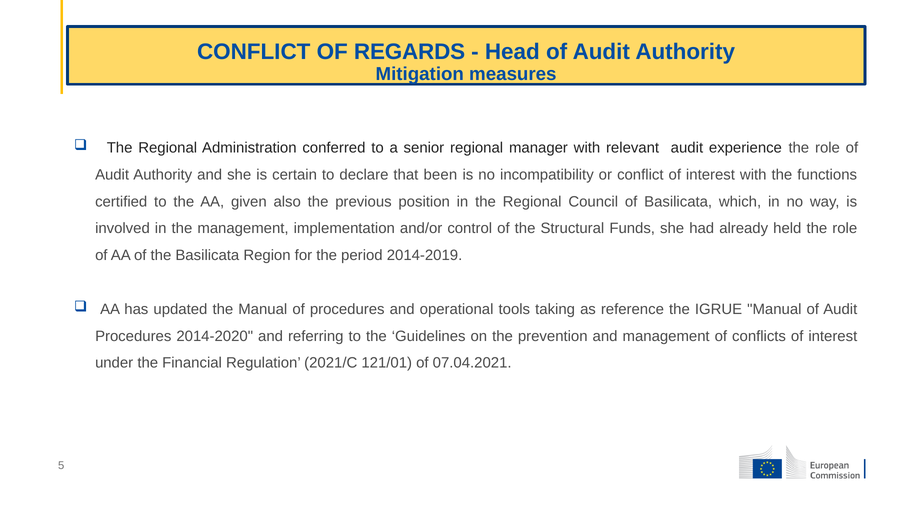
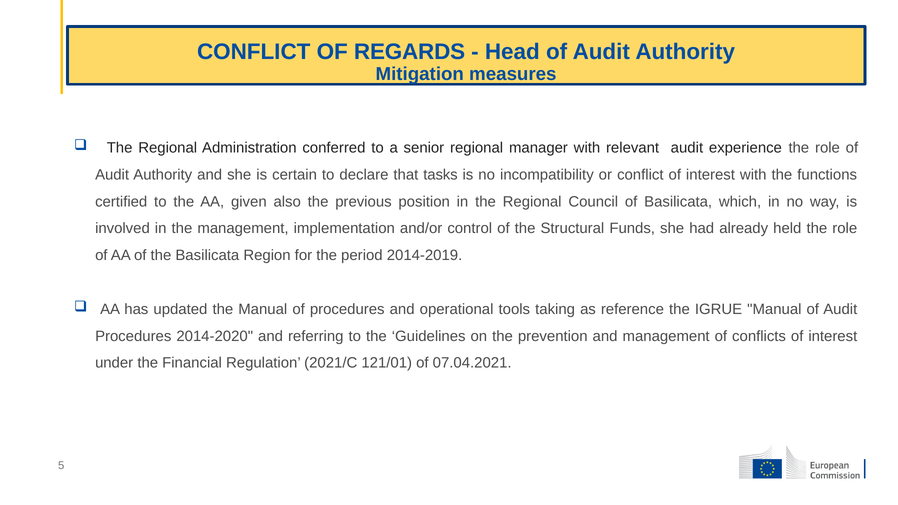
been: been -> tasks (441, 175)
